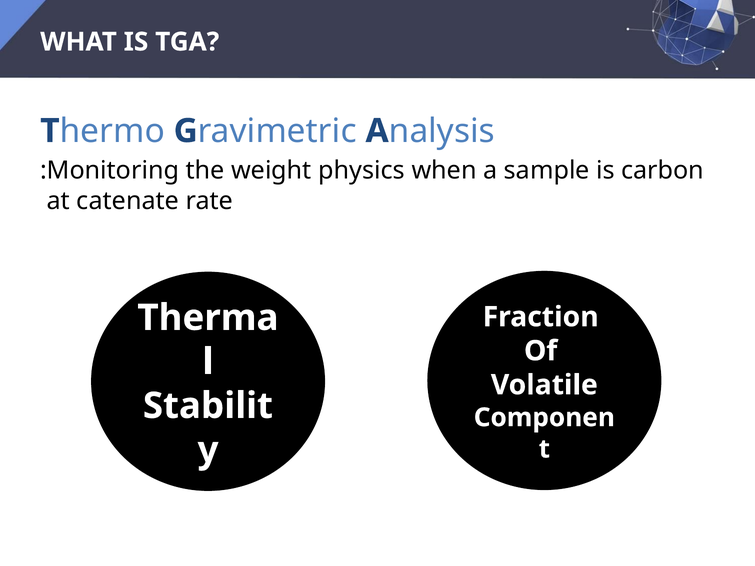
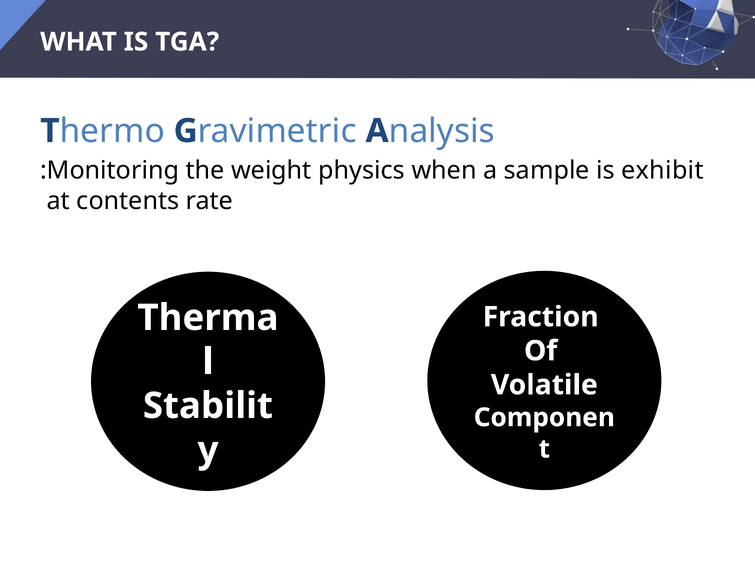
carbon: carbon -> exhibit (663, 171)
catenate: catenate -> contents (128, 201)
